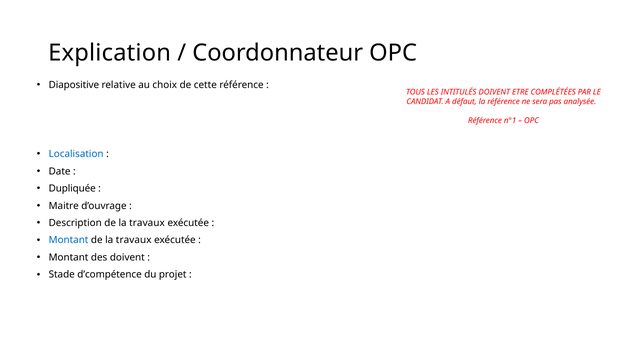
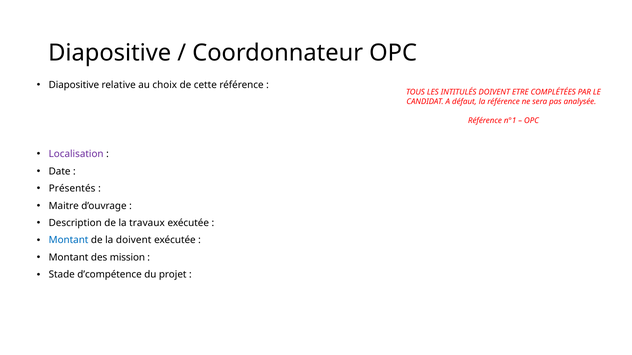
Explication: Explication -> Diapositive (110, 53)
Localisation colour: blue -> purple (76, 154)
Dupliquée: Dupliquée -> Présentés (72, 189)
travaux: travaux -> doivent (134, 241)
des doivent: doivent -> mission (127, 258)
